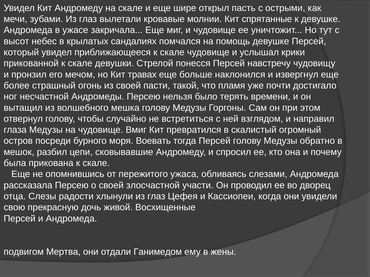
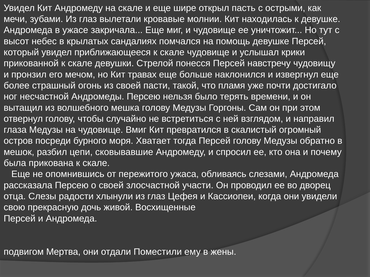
спрятанные: спрятанные -> находилась (267, 19)
Воевать: Воевать -> Хватает (153, 141)
Ганимедом: Ганимедом -> Поместили (158, 252)
